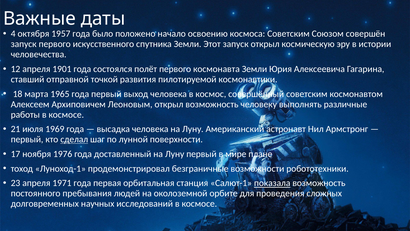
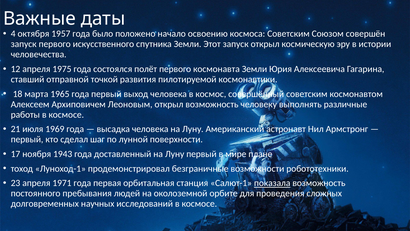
1901: 1901 -> 1975 (62, 69)
сделал underline: present -> none (74, 139)
1976: 1976 -> 1943 (63, 154)
